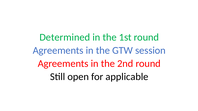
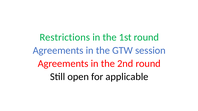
Determined: Determined -> Restrictions (65, 37)
